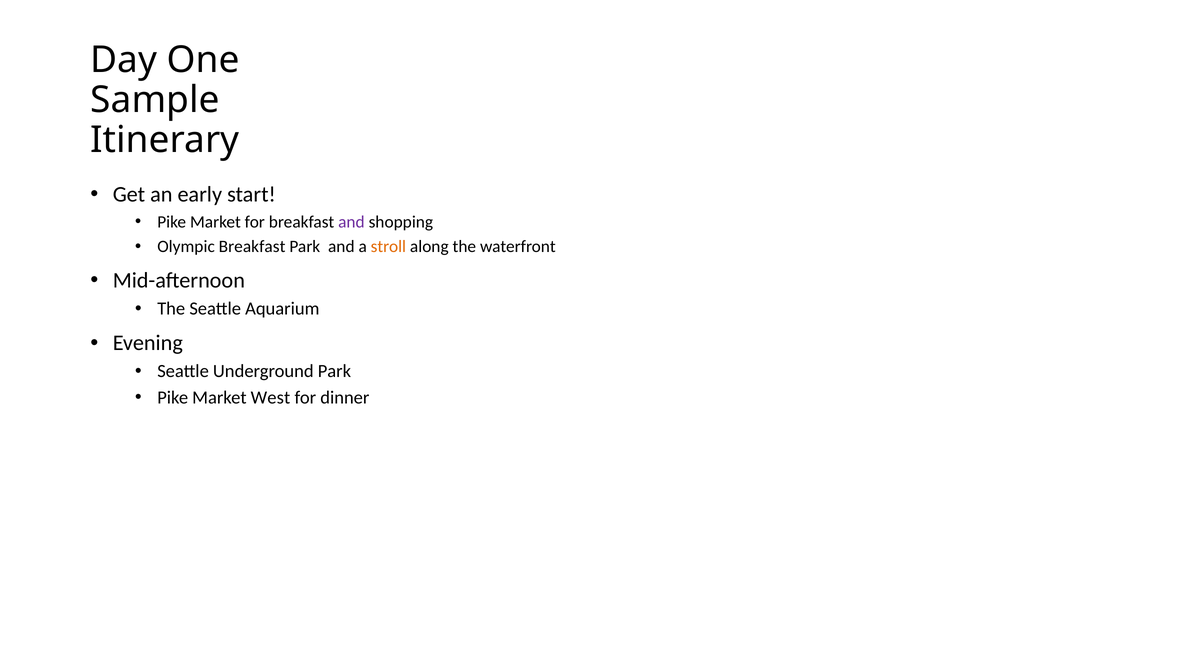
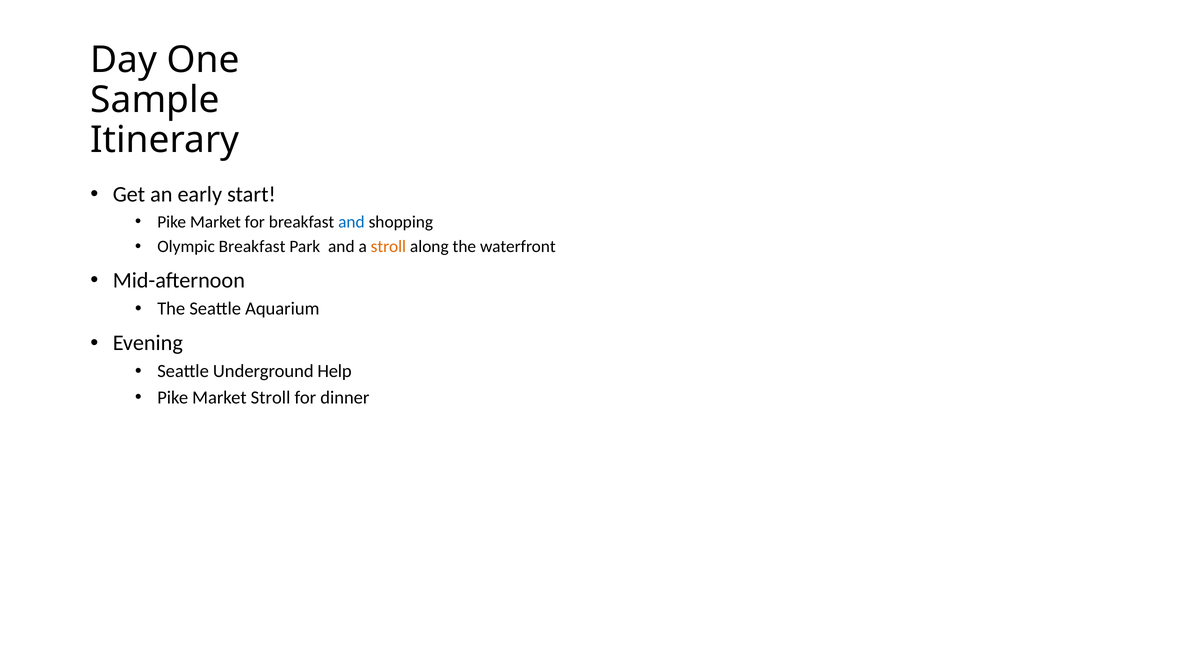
and colour: purple -> blue (351, 222)
Underground Park: Park -> Help (335, 371)
Market West: West -> Stroll (271, 397)
